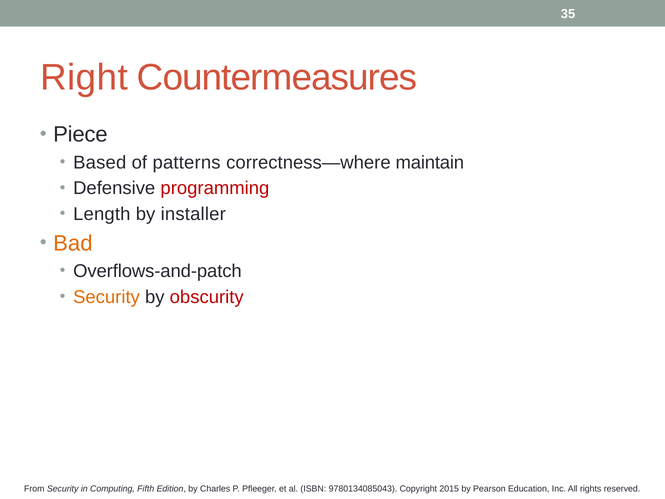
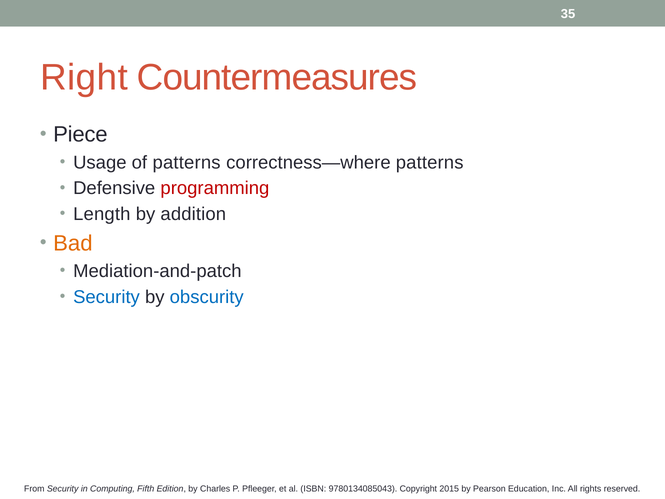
Based: Based -> Usage (100, 162)
correctness—where maintain: maintain -> patterns (430, 162)
installer: installer -> addition (193, 214)
Overflows-and-patch: Overflows-and-patch -> Mediation-and-patch (157, 271)
Security colour: orange -> blue (107, 297)
obscurity colour: red -> blue (207, 297)
